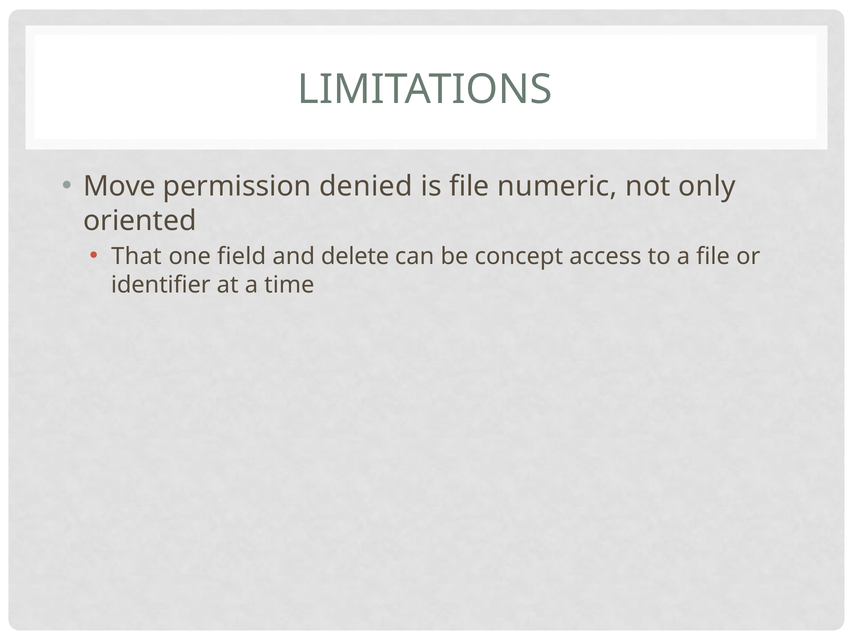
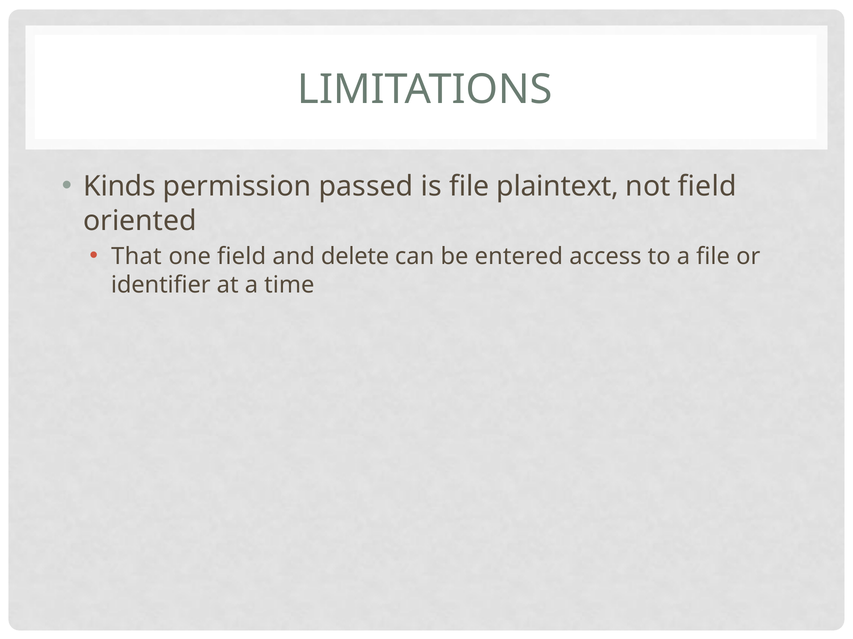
Move: Move -> Kinds (119, 187)
denied: denied -> passed (366, 187)
numeric: numeric -> plaintext (558, 187)
not only: only -> field (707, 187)
concept: concept -> entered (519, 257)
